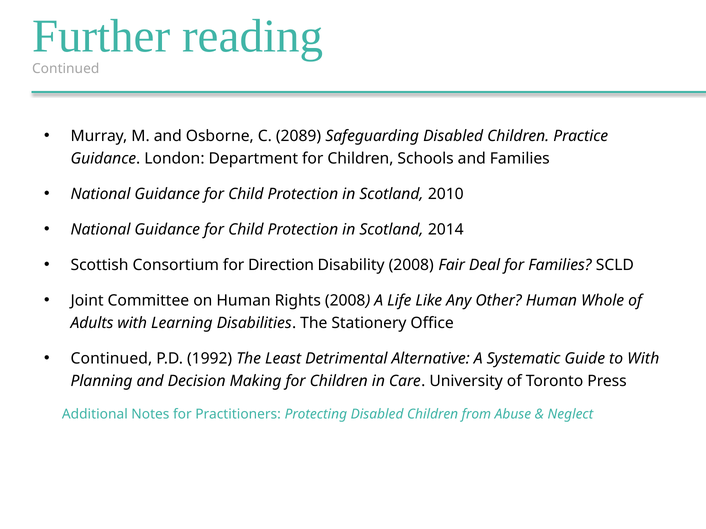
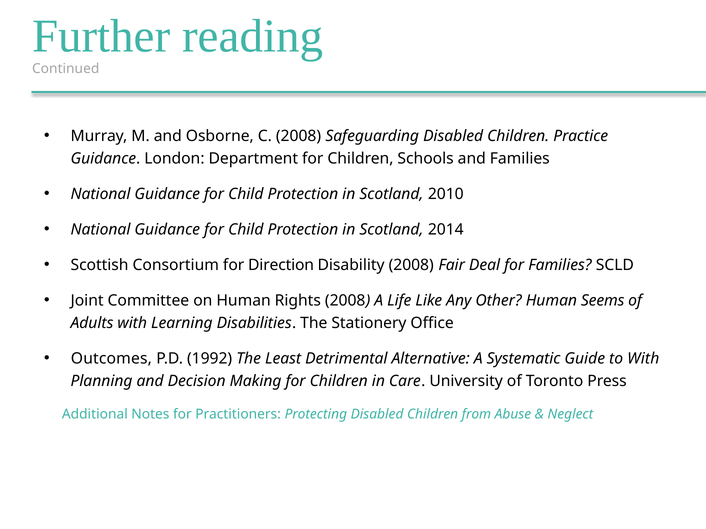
C 2089: 2089 -> 2008 (299, 136)
Whole: Whole -> Seems (603, 301)
Continued: Continued -> Outcomes (111, 359)
